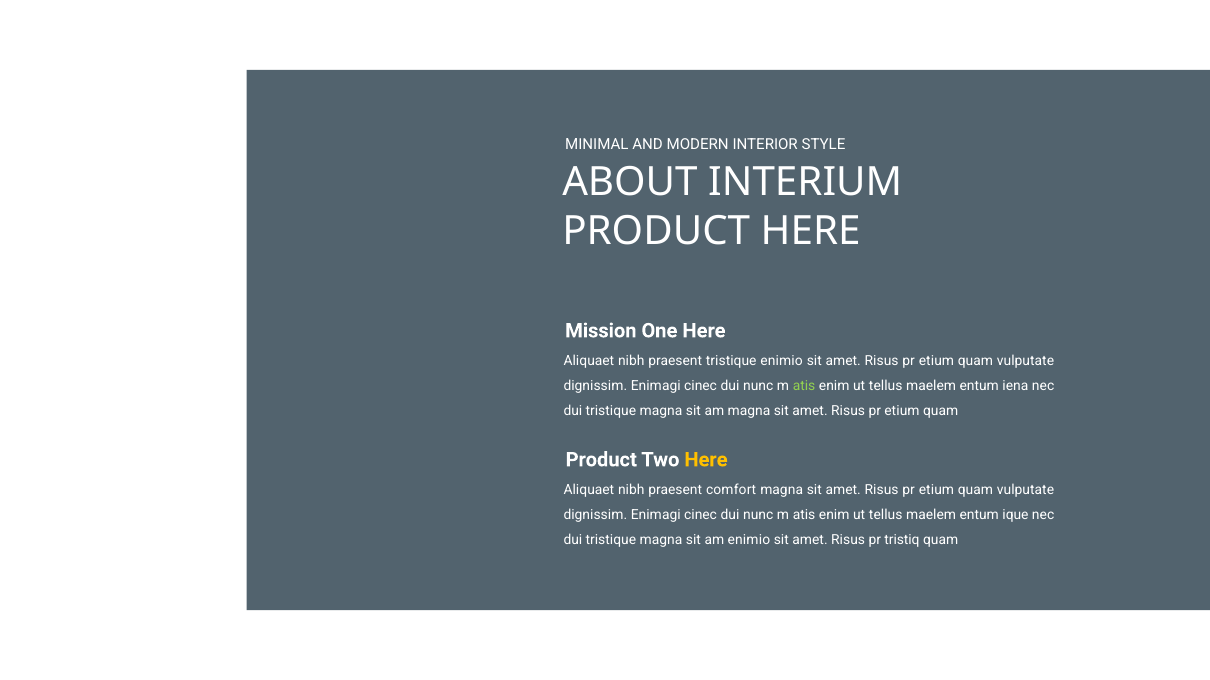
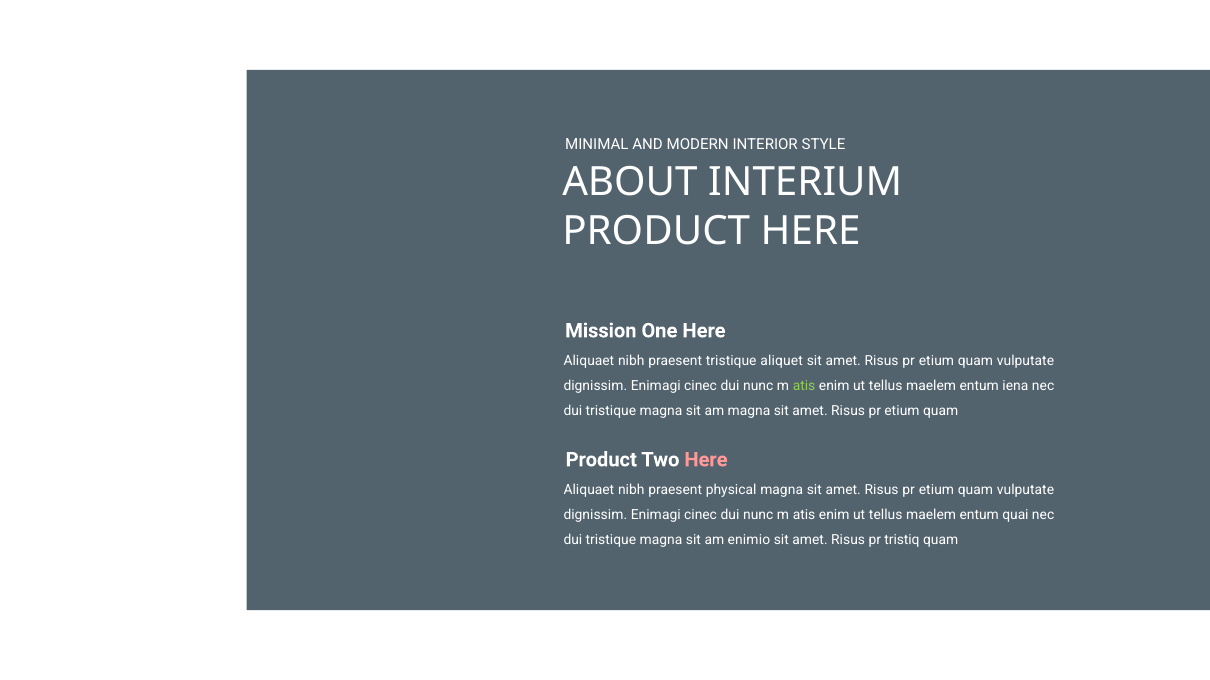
tristique enimio: enimio -> aliquet (782, 362)
Here colour: yellow -> pink (706, 460)
comfort: comfort -> physical (731, 491)
ique: ique -> quai (1016, 516)
